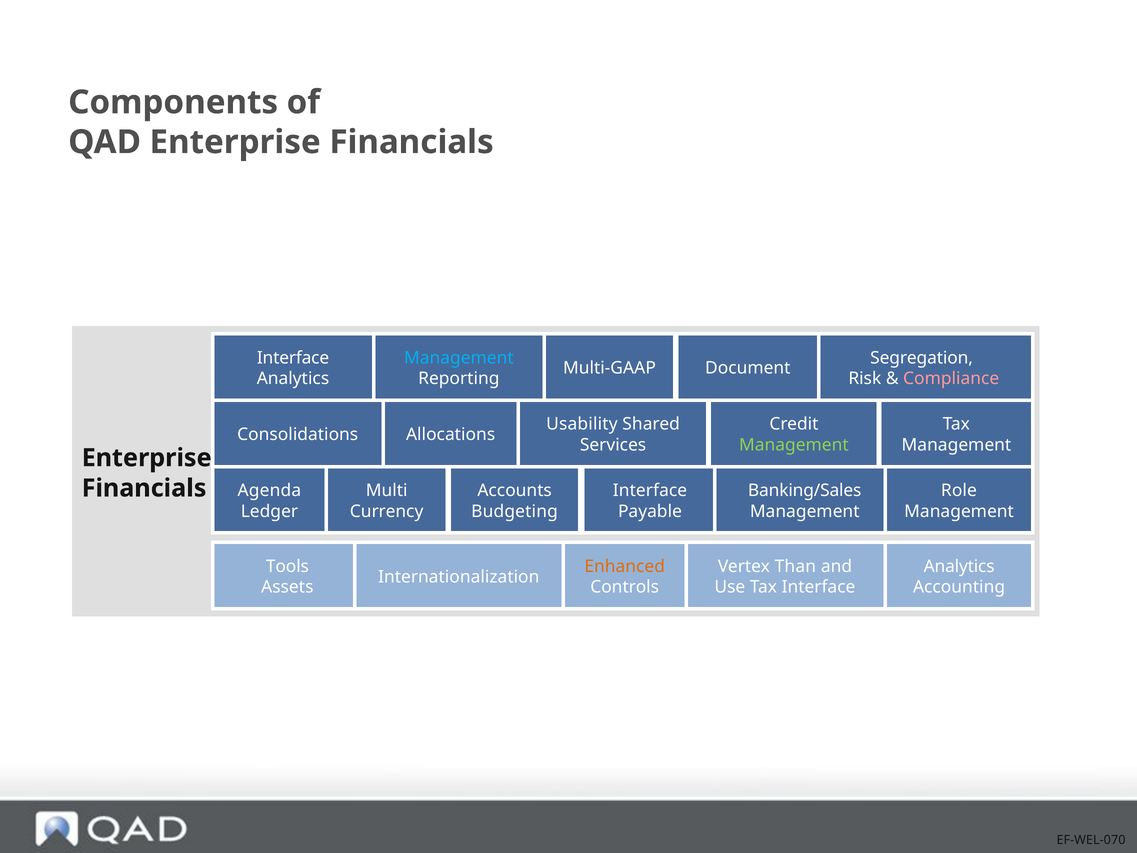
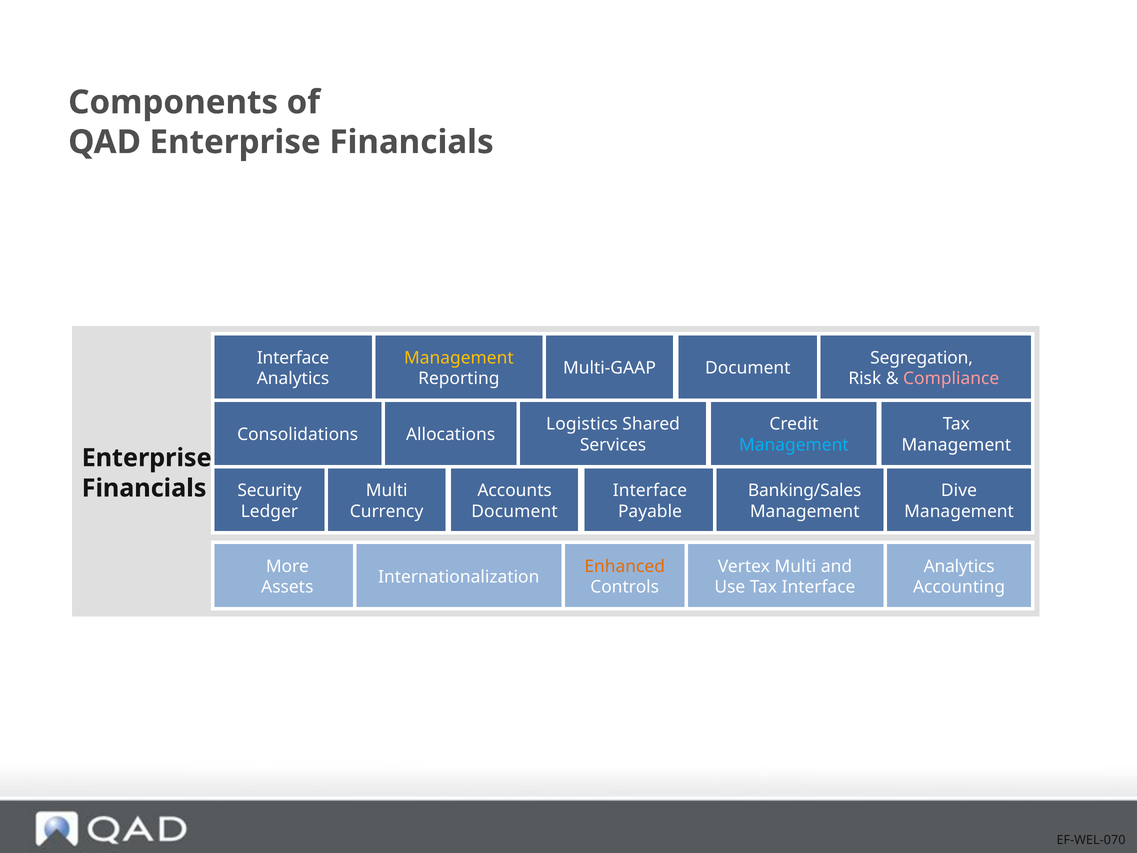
Management colour: light blue -> yellow (459, 358)
Usability: Usability -> Logistics (582, 424)
Management colour: light green -> light blue (794, 445)
Agenda: Agenda -> Security (270, 490)
Role: Role -> Dive (959, 490)
Budgeting: Budgeting -> Document (515, 511)
Tools: Tools -> More (287, 566)
Vertex Than: Than -> Multi (795, 566)
